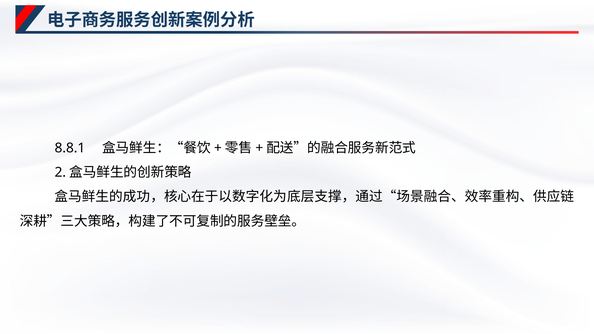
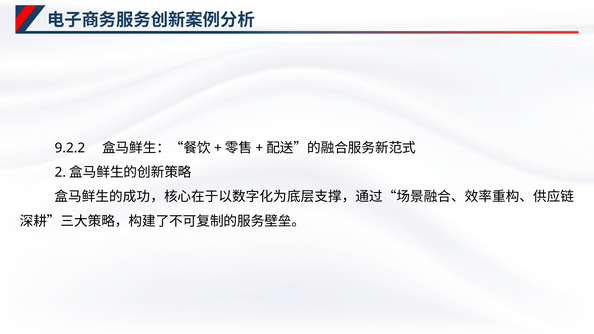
8.8.1: 8.8.1 -> 9.2.2 (70, 148)
